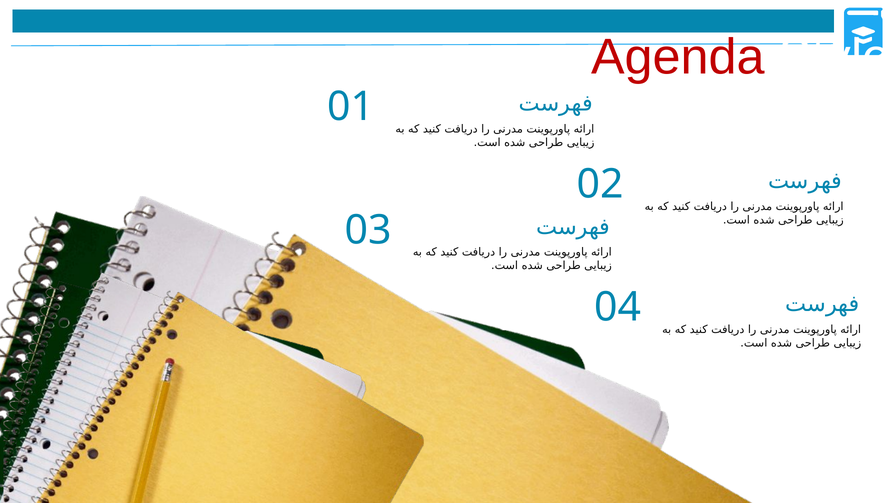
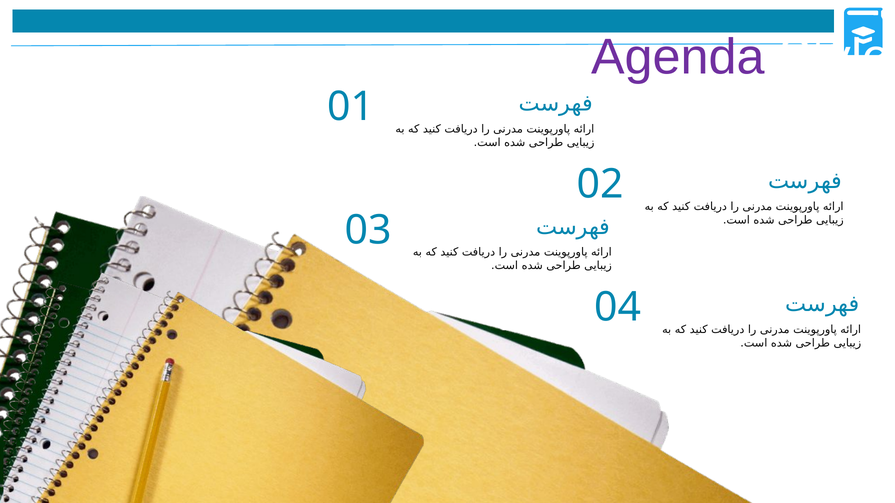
Agenda colour: red -> purple (678, 57)
